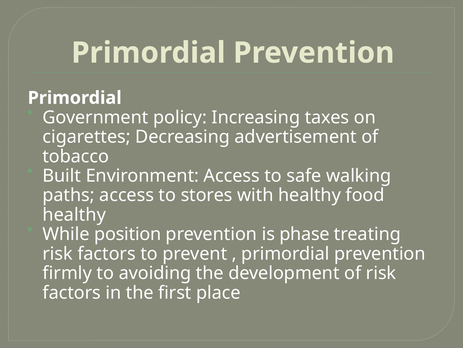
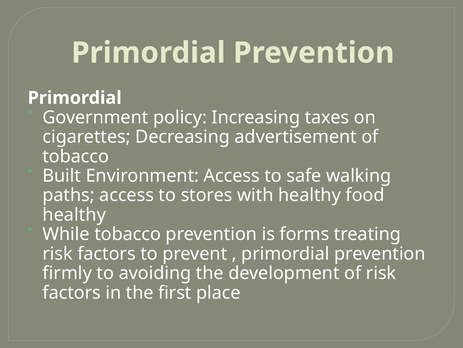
While position: position -> tobacco (128, 234)
phase: phase -> forms (304, 234)
